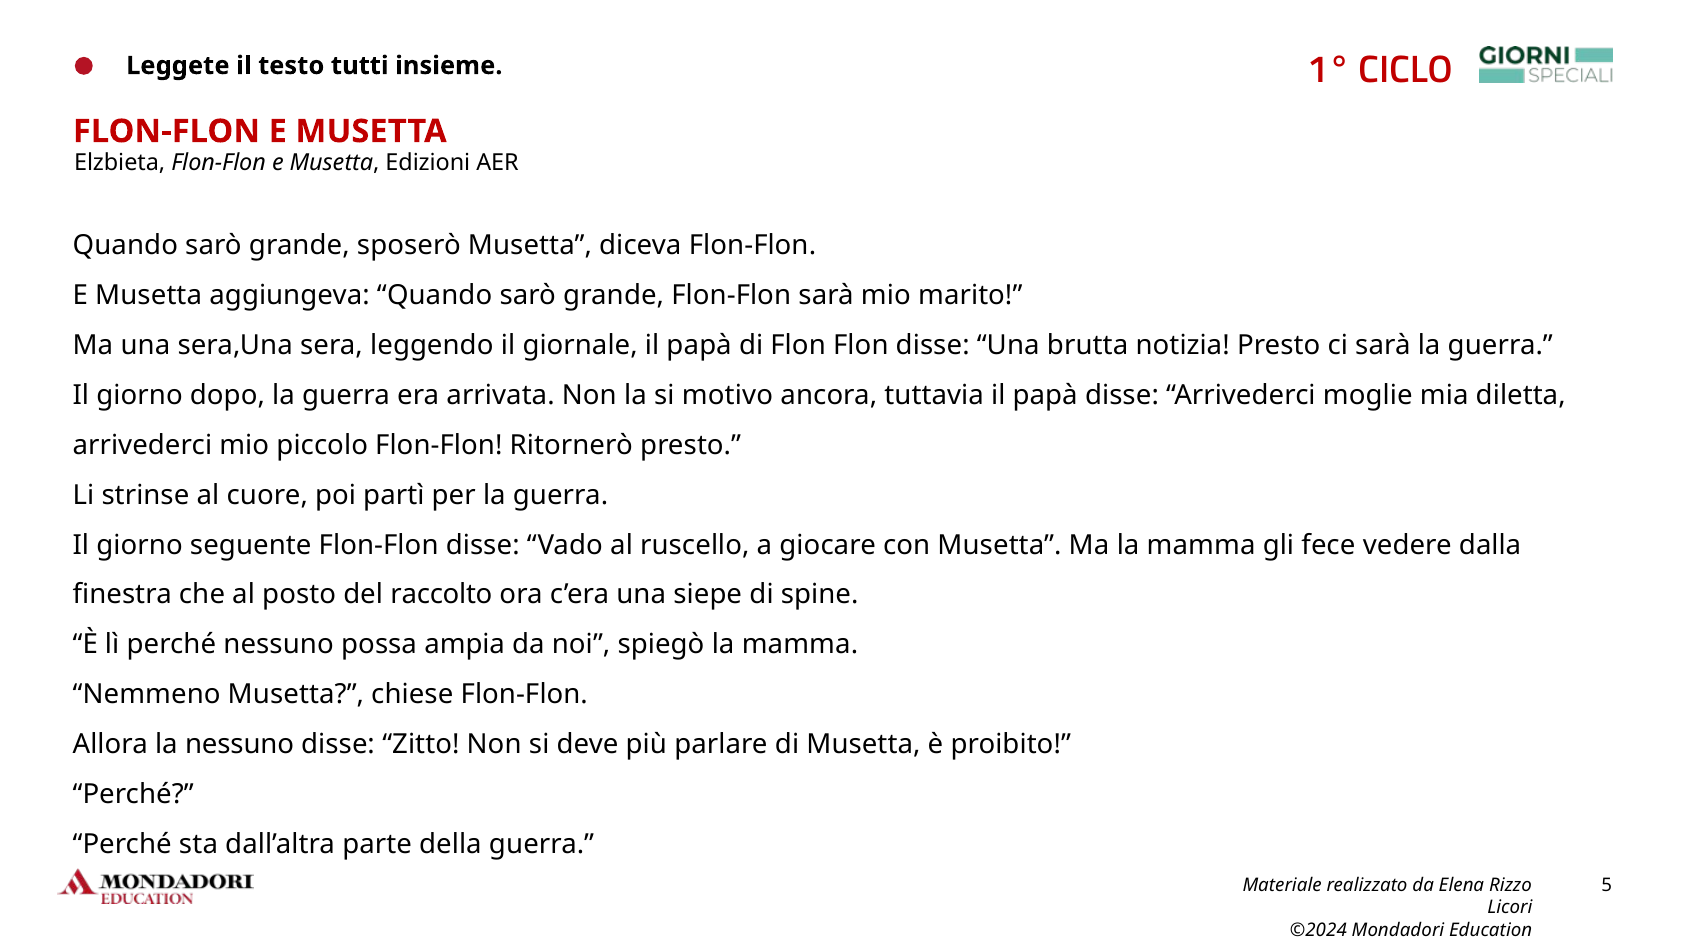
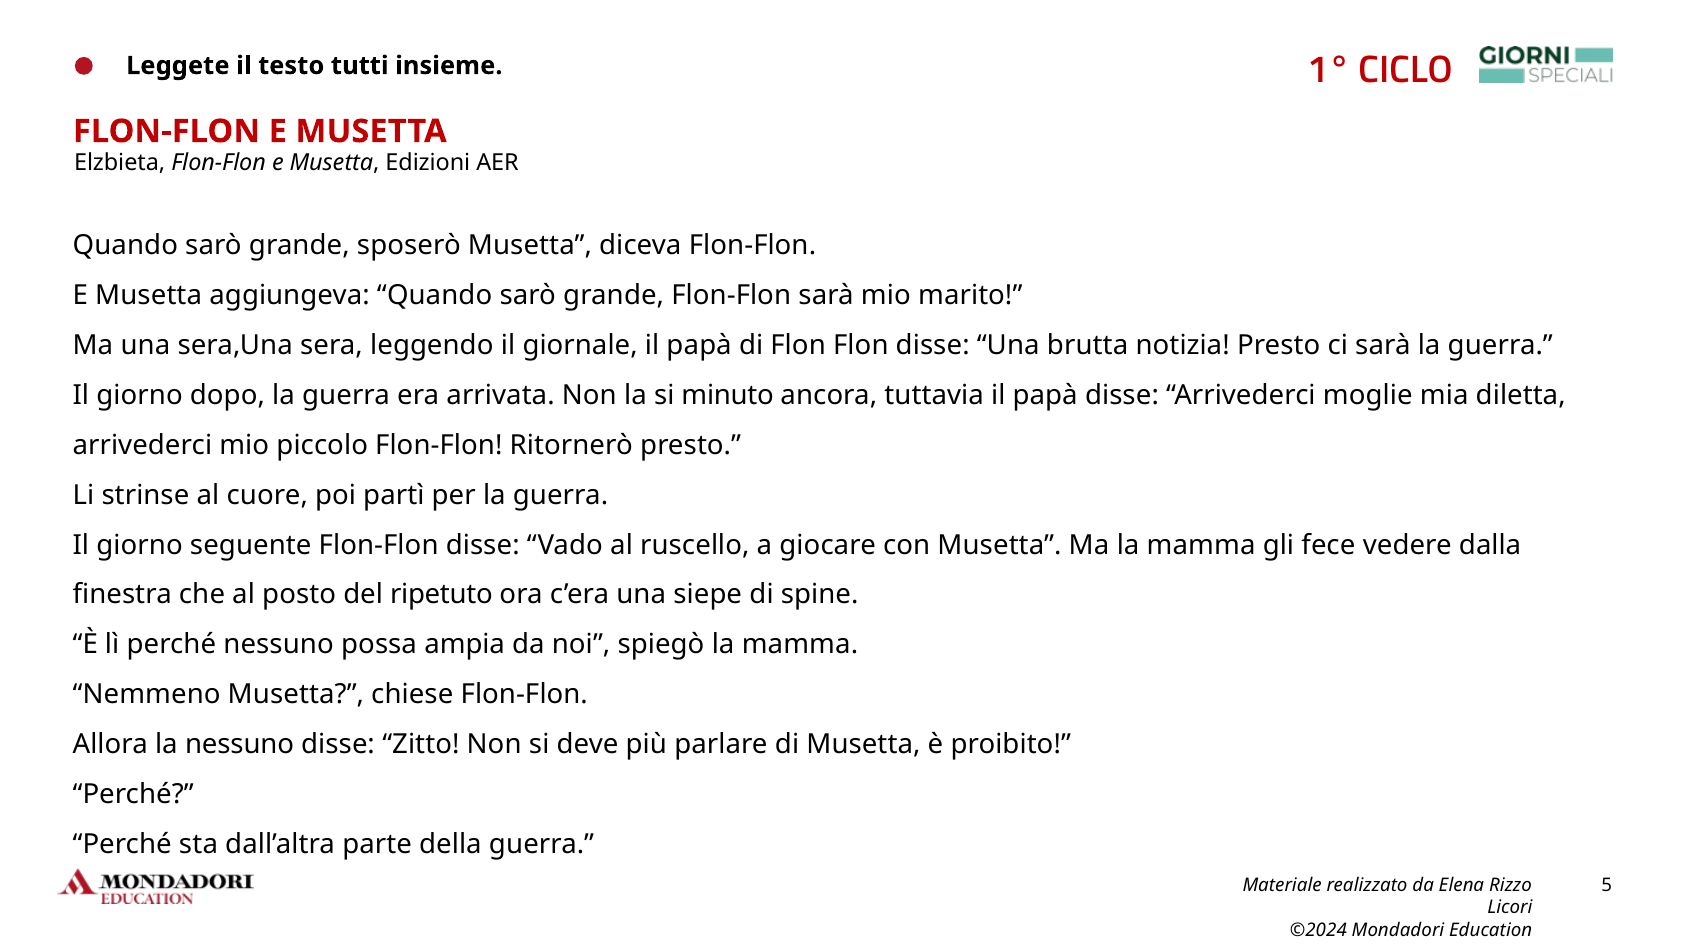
motivo: motivo -> minuto (728, 395)
raccolto: raccolto -> ripetuto (441, 595)
